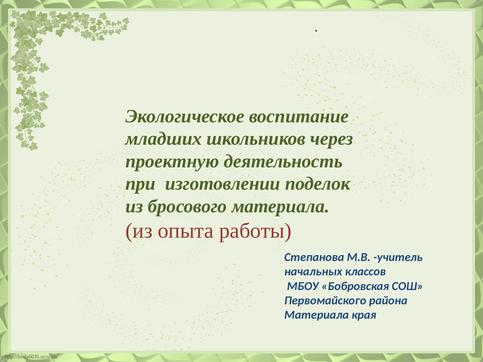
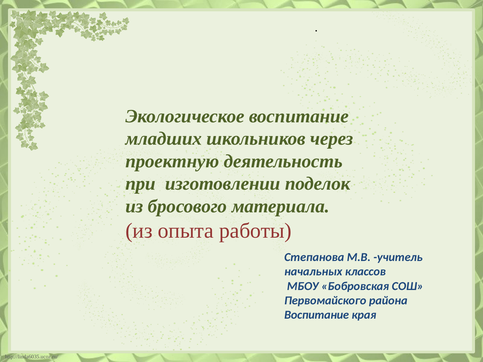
Материала: Материала -> Воспитание (317, 315)
